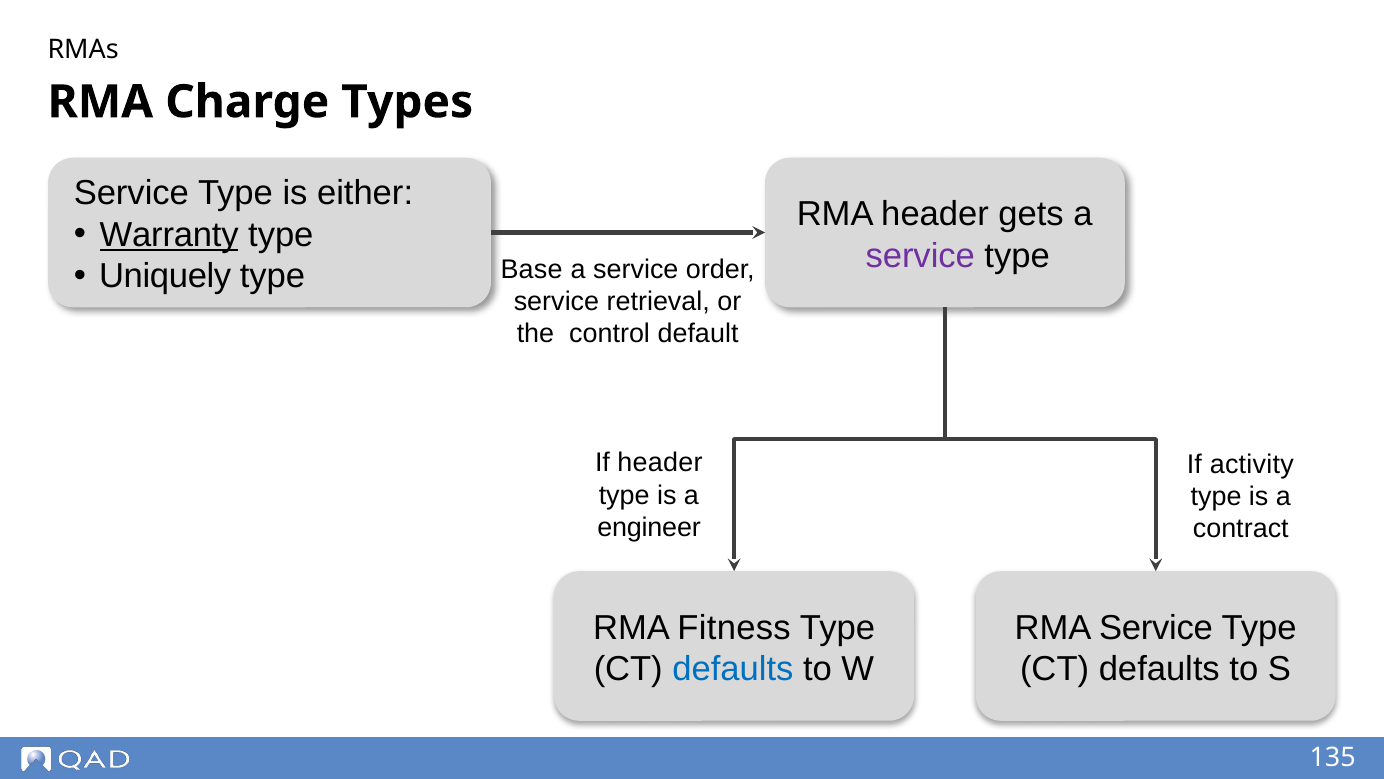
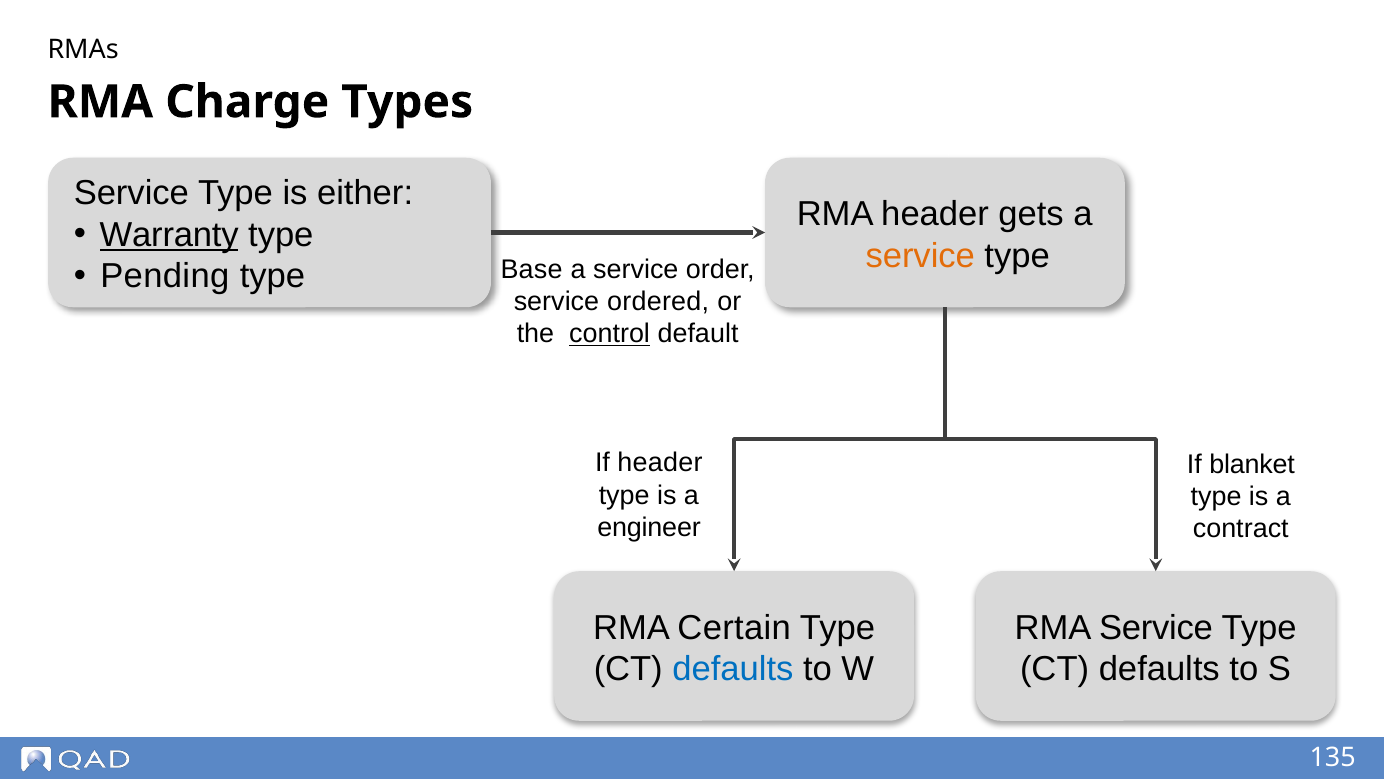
service colour: purple -> orange (920, 256)
Uniquely: Uniquely -> Pending (165, 276)
retrieval: retrieval -> ordered (658, 301)
control underline: none -> present (610, 334)
activity: activity -> blanket (1252, 464)
Fitness: Fitness -> Certain (734, 627)
